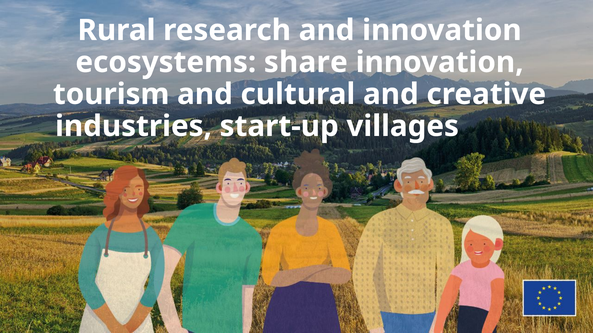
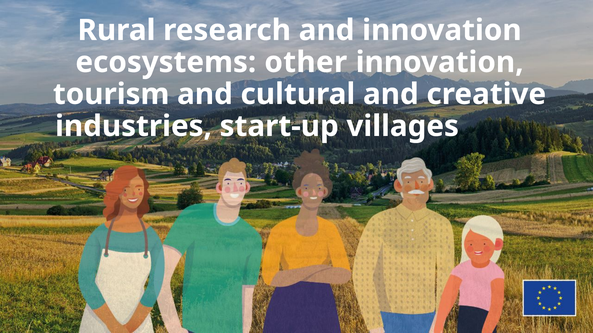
share: share -> other (306, 62)
